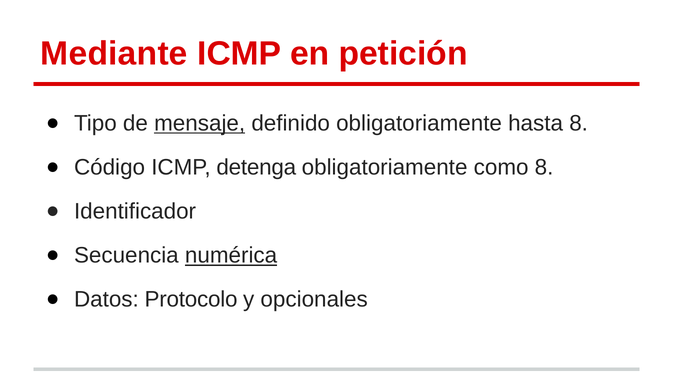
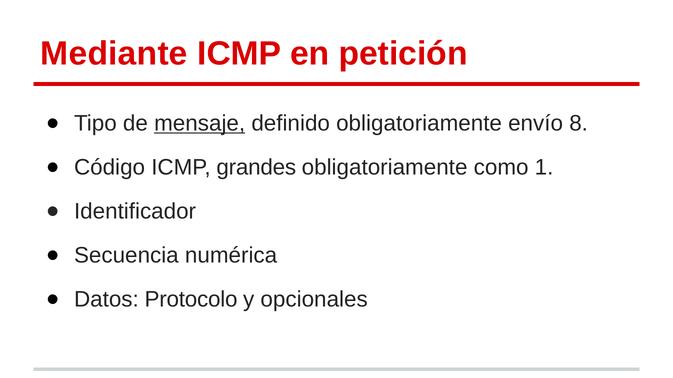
hasta: hasta -> envío (536, 124)
detenga: detenga -> grandes (256, 168)
como 8: 8 -> 1 (544, 168)
numérica underline: present -> none (231, 256)
